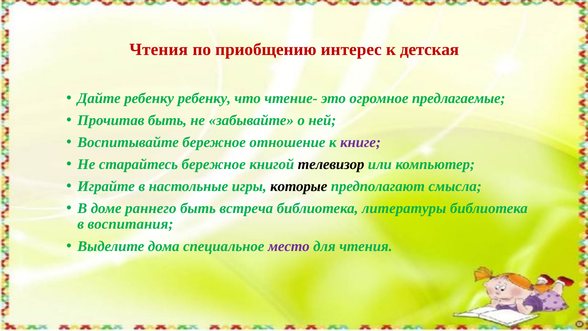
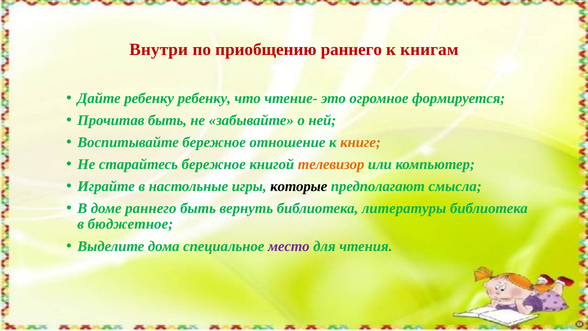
Чтения: Чтения -> Внутри (159, 49)
приобщению интерес: интерес -> раннего (351, 49)
детская: детская -> книгам (429, 49)
предлагаемые: предлагаемые -> формируется (459, 98)
книге colour: purple -> orange (360, 142)
телевизор colour: black -> orange (331, 164)
встреча: встреча -> вернуть (246, 208)
воспитания: воспитания -> бюджетное (130, 224)
